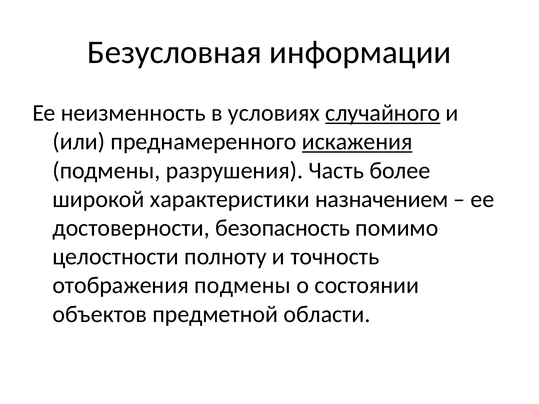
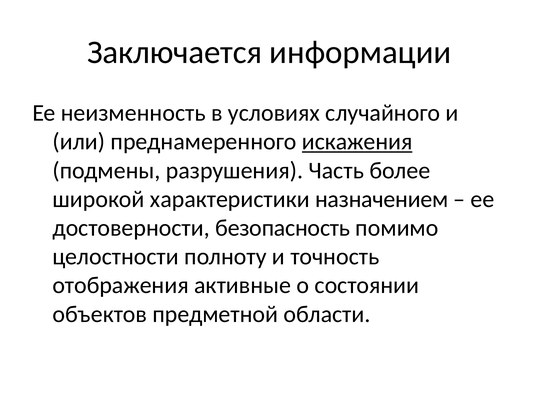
Безусловная: Безусловная -> Заключается (175, 52)
случайного underline: present -> none (383, 113)
отображения подмены: подмены -> активные (243, 286)
